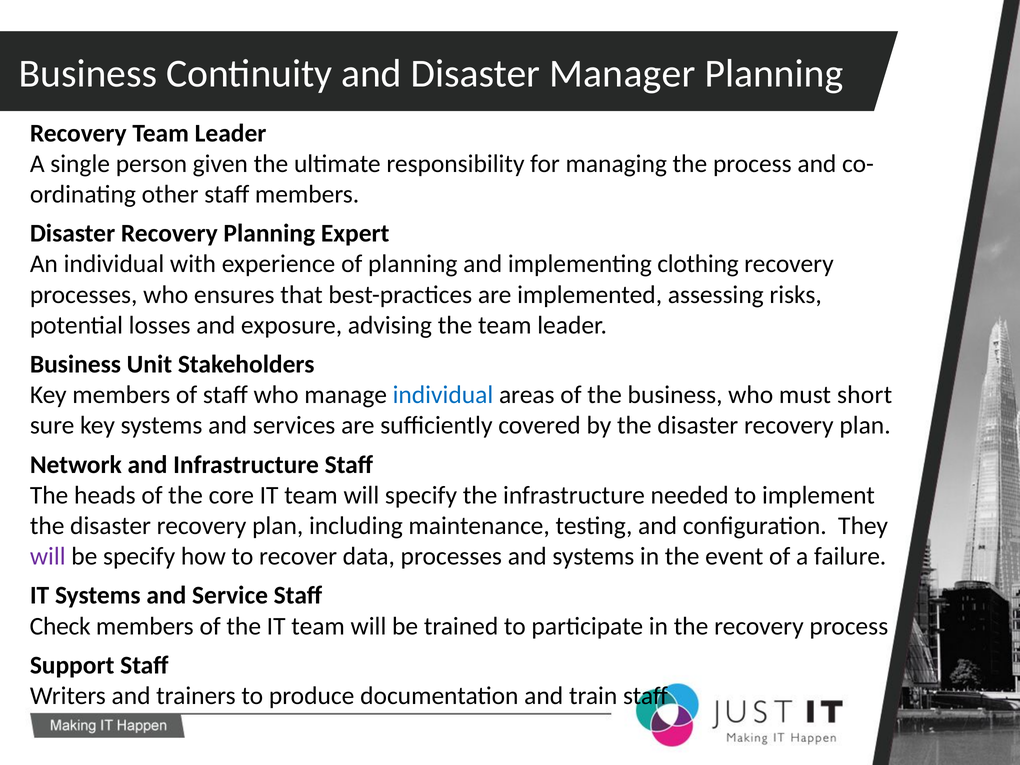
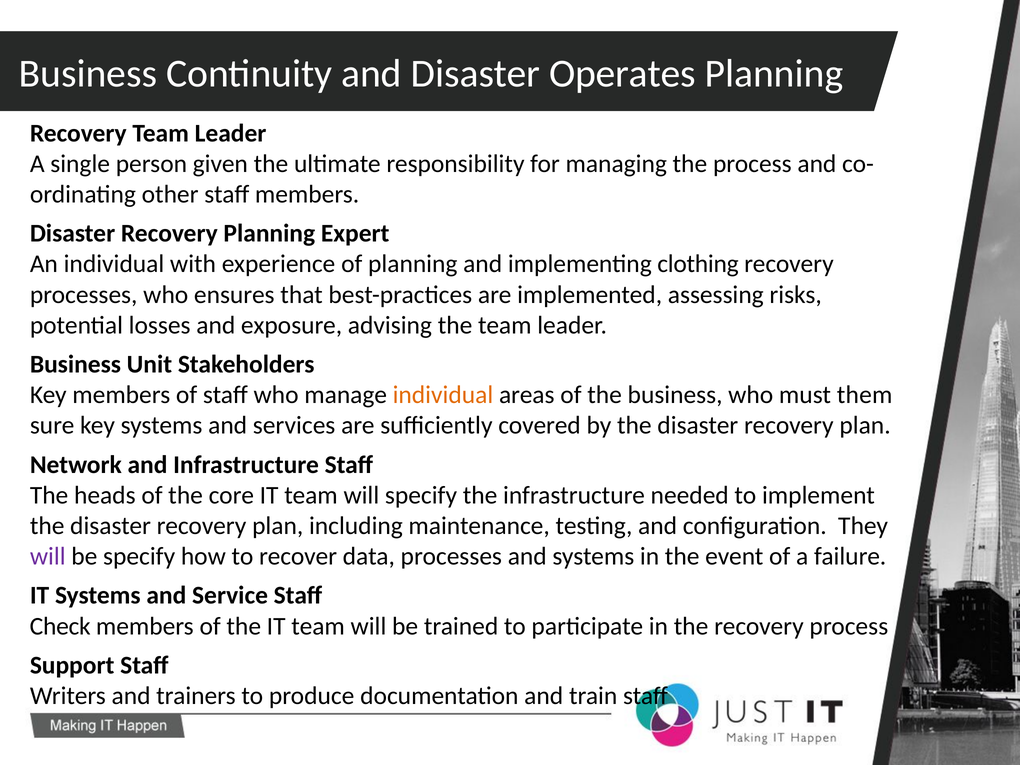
Manager: Manager -> Operates (622, 74)
individual colour: blue -> orange (443, 395)
short: short -> them (865, 395)
